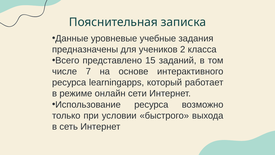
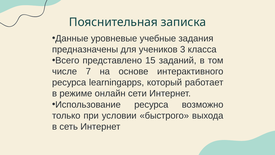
2: 2 -> 3 (183, 49)
